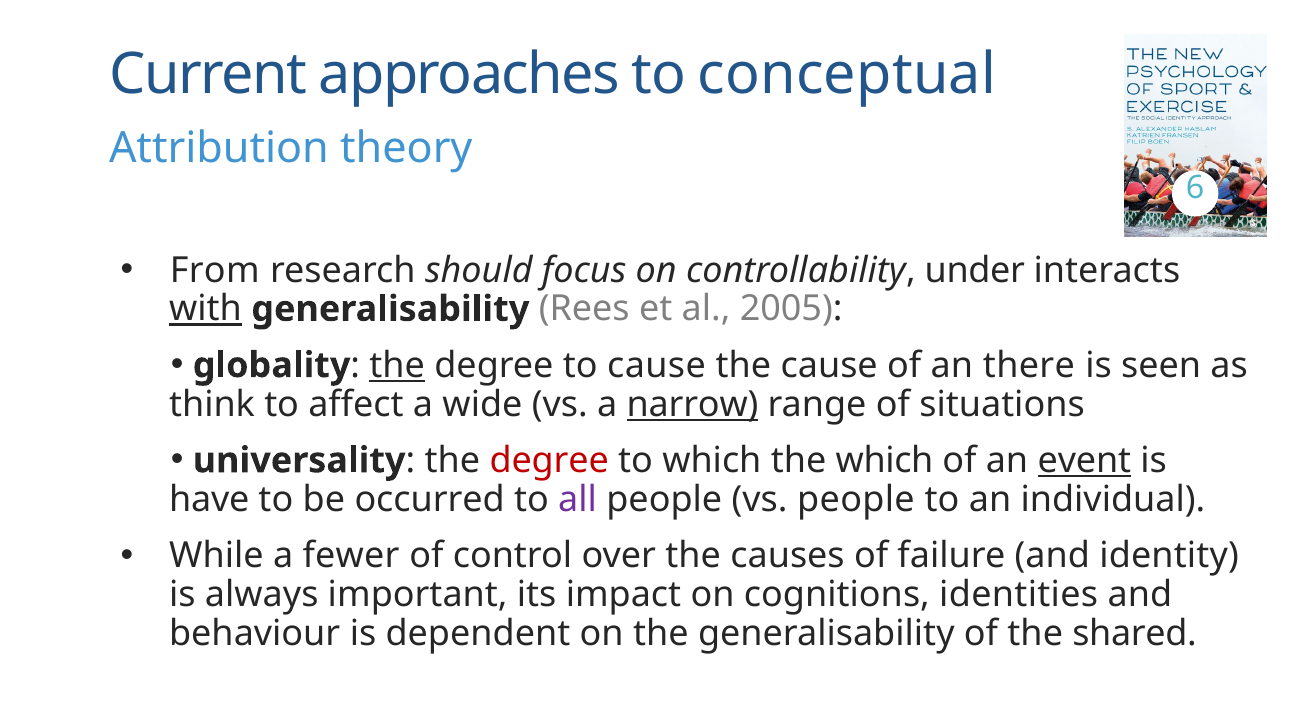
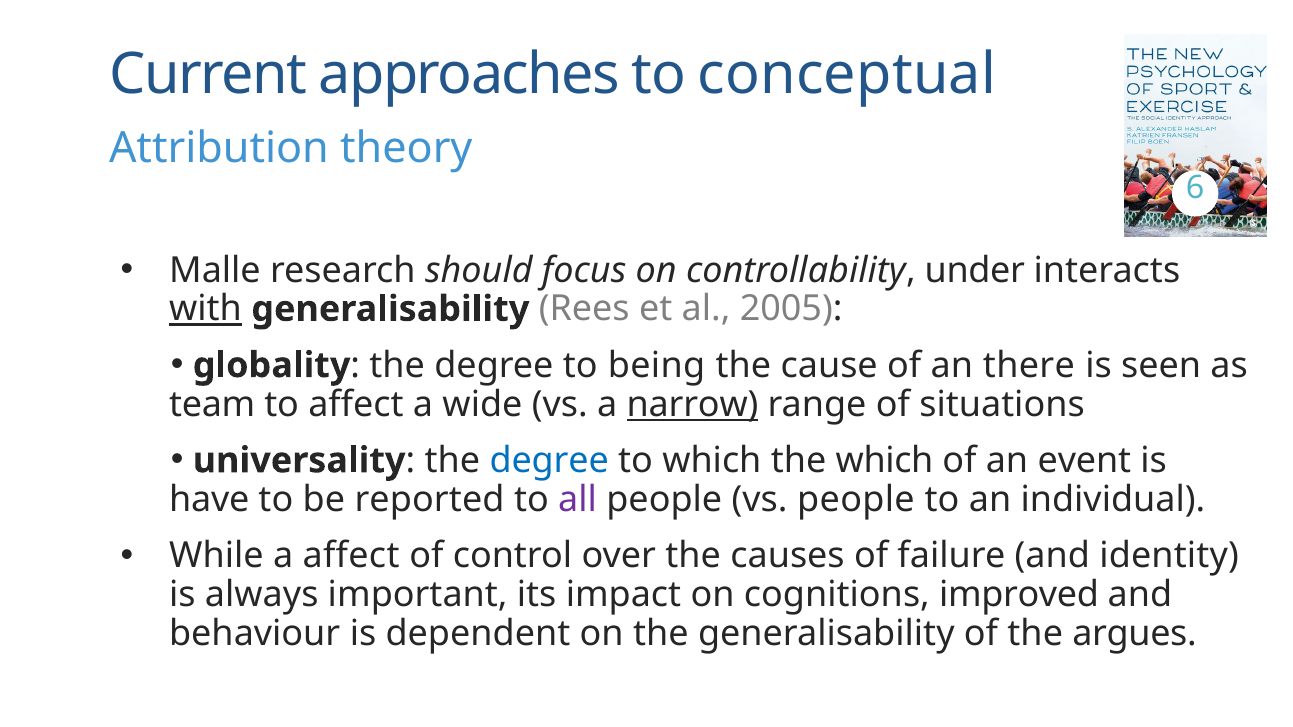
From: From -> Malle (215, 270)
the underline: present -> none (397, 366)
to cause: cause -> being (657, 366)
think: think -> team (212, 404)
degree colour: red -> blue (549, 461)
event underline: present -> none (1084, 461)
occurred: occurred -> reported (430, 500)
a fewer: fewer -> affect (351, 556)
identities: identities -> improved (1019, 595)
shared: shared -> argues (1134, 634)
